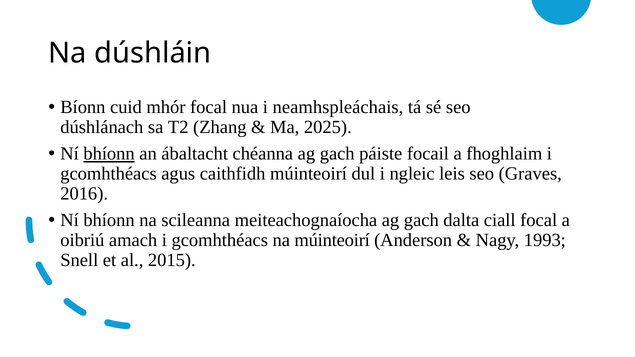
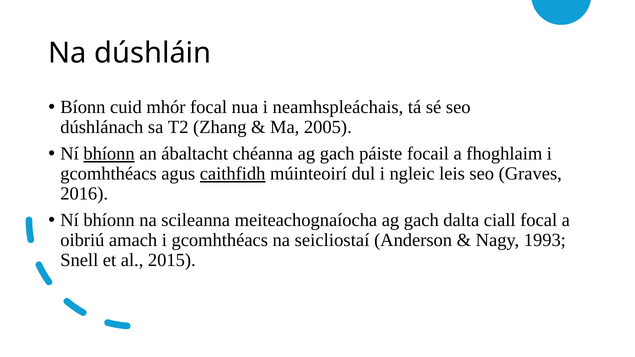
2025: 2025 -> 2005 (328, 127)
caithfidh underline: none -> present (233, 174)
na múinteoirí: múinteoirí -> seicliostaí (332, 240)
